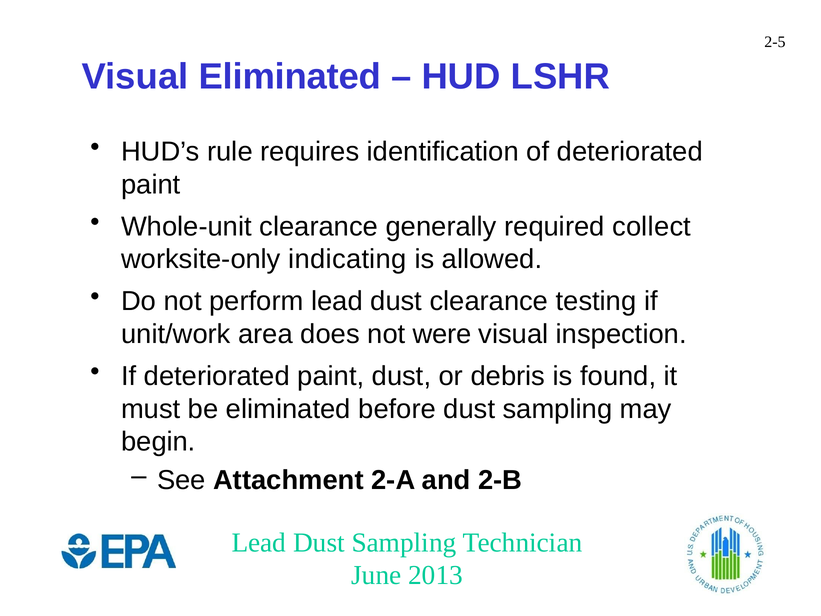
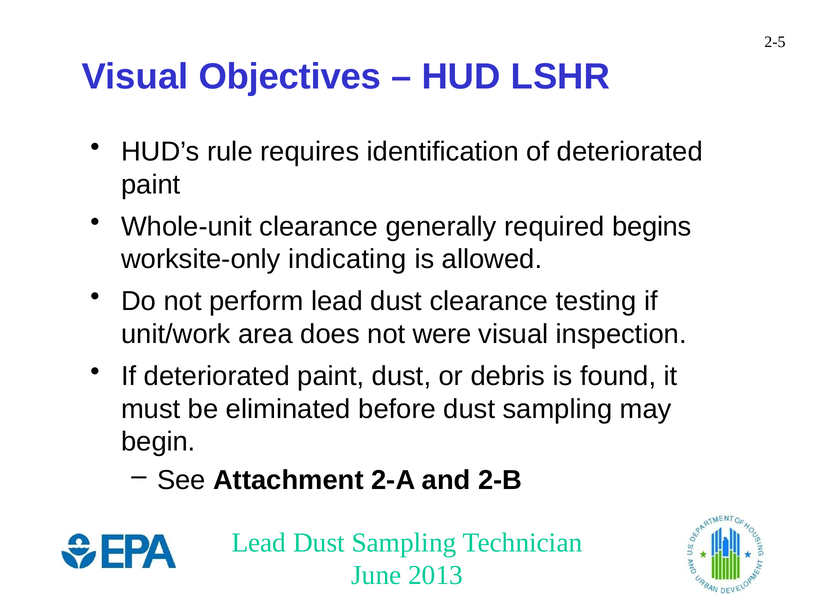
Visual Eliminated: Eliminated -> Objectives (290, 77)
collect: collect -> begins (652, 226)
